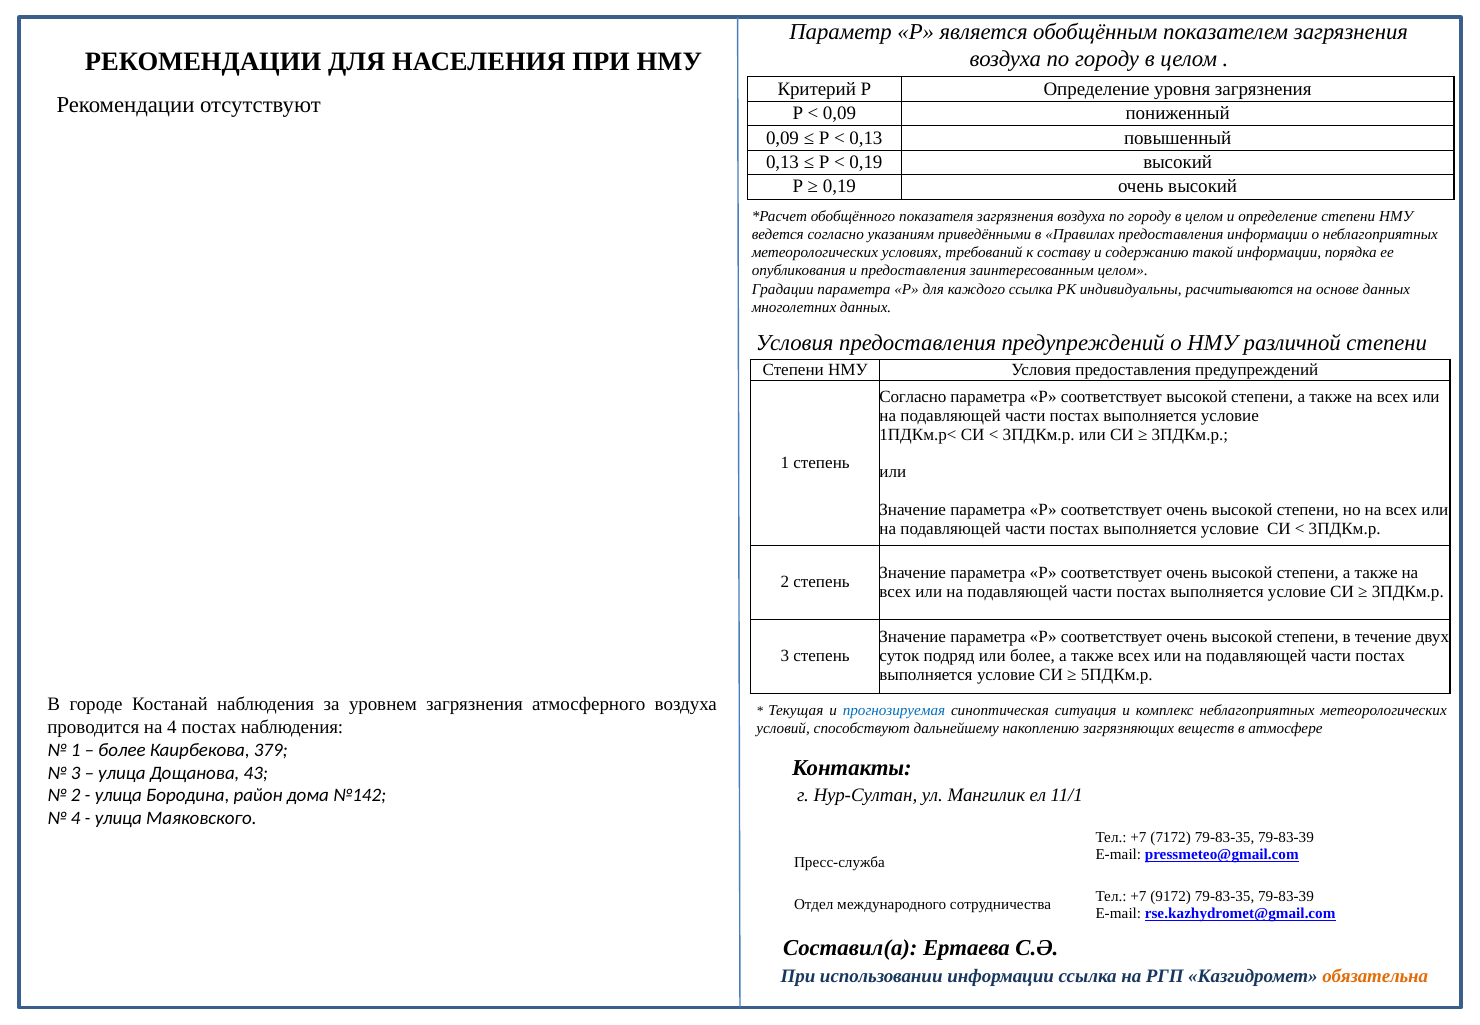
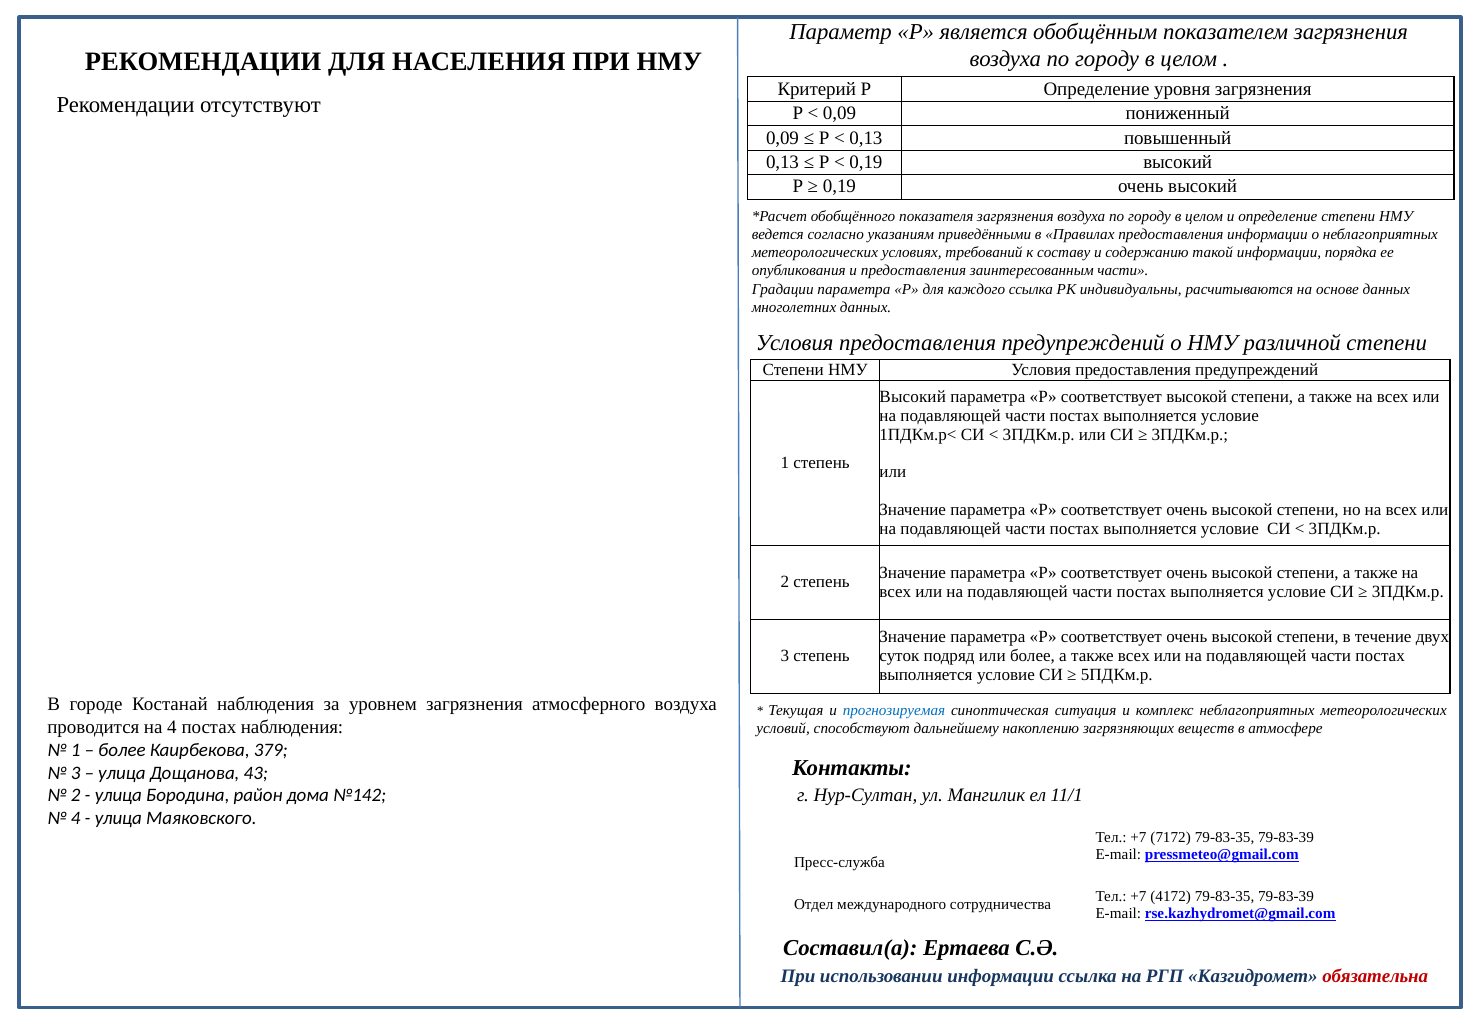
заинтересованным целом: целом -> части (1123, 271)
Согласно: Согласно -> Высокий (913, 396)
9172: 9172 -> 4172 (1171, 896)
обязательна colour: orange -> red (1375, 976)
